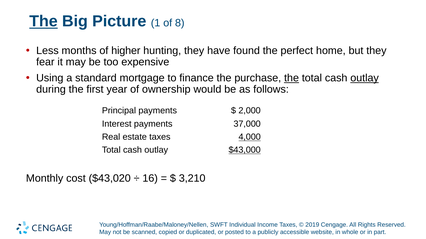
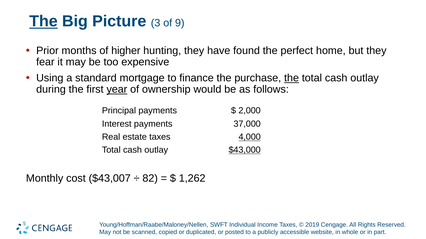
1: 1 -> 3 (156, 23)
8: 8 -> 9 (180, 23)
Less: Less -> Prior (47, 51)
outlay underline: present -> none (365, 78)
year underline: none -> present (117, 90)
$43,020: $43,020 -> $43,007 (110, 179)
16: 16 -> 82 (150, 179)
3,210: 3,210 -> 1,262 (192, 179)
